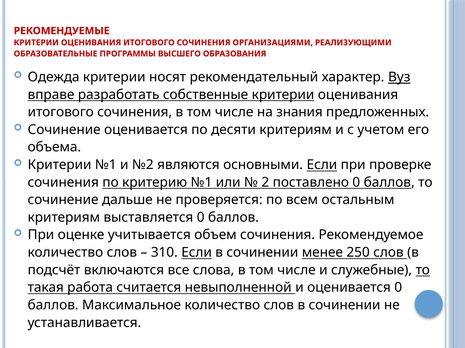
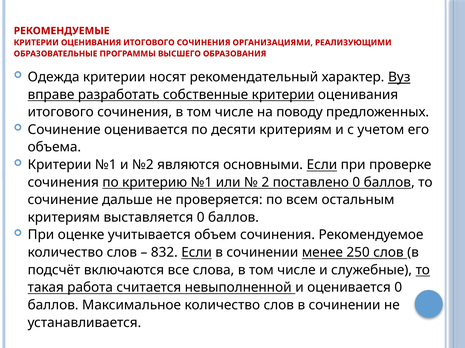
знания: знания -> поводу (299, 112)
310: 310 -> 832 (164, 253)
